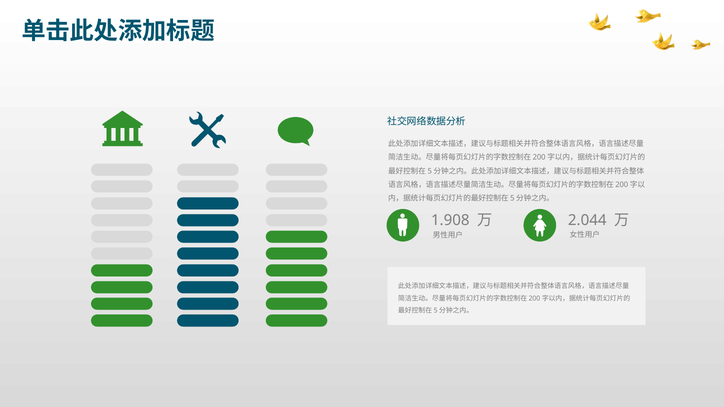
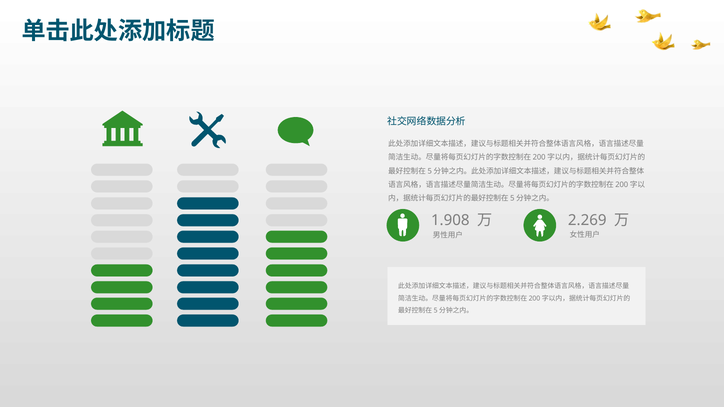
2.044: 2.044 -> 2.269 (587, 220)
